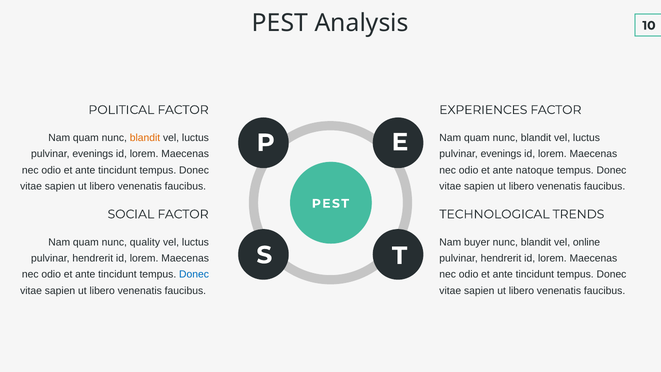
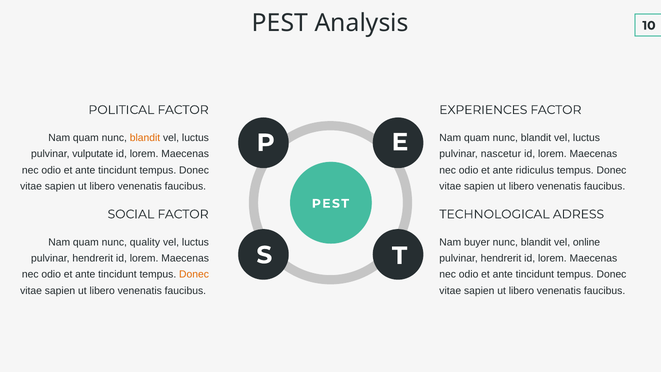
evenings: evenings -> vulputate (93, 154)
evenings: evenings -> nascetur (501, 154)
natoque: natoque -> ridiculus (535, 170)
TRENDS: TRENDS -> ADRESS (578, 214)
Donec colour: blue -> orange (194, 274)
